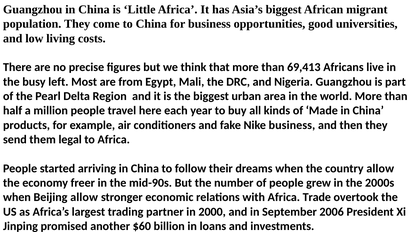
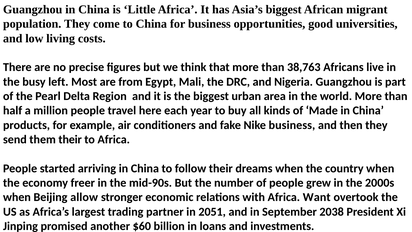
69,413: 69,413 -> 38,763 (304, 67)
them legal: legal -> their (70, 139)
country allow: allow -> when (380, 168)
Trade: Trade -> Want (317, 197)
2000: 2000 -> 2051 (212, 212)
2006: 2006 -> 2038 (332, 212)
